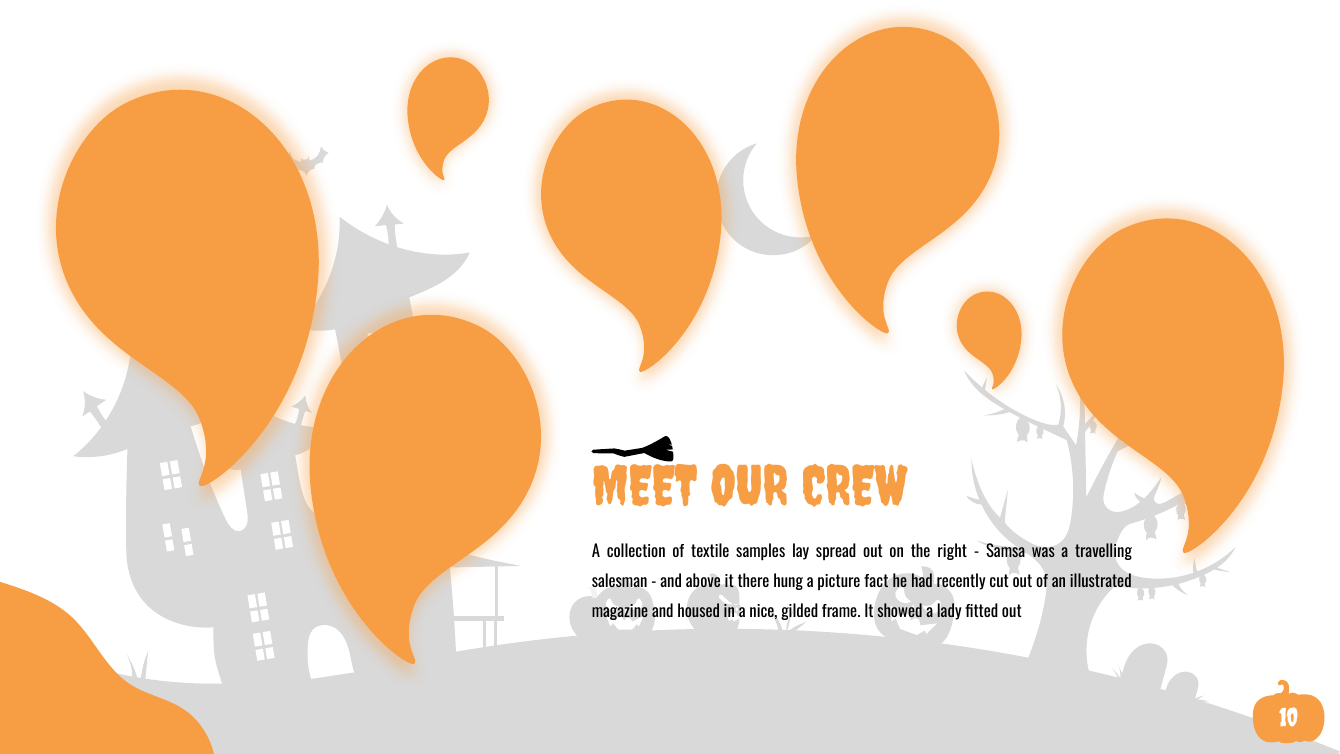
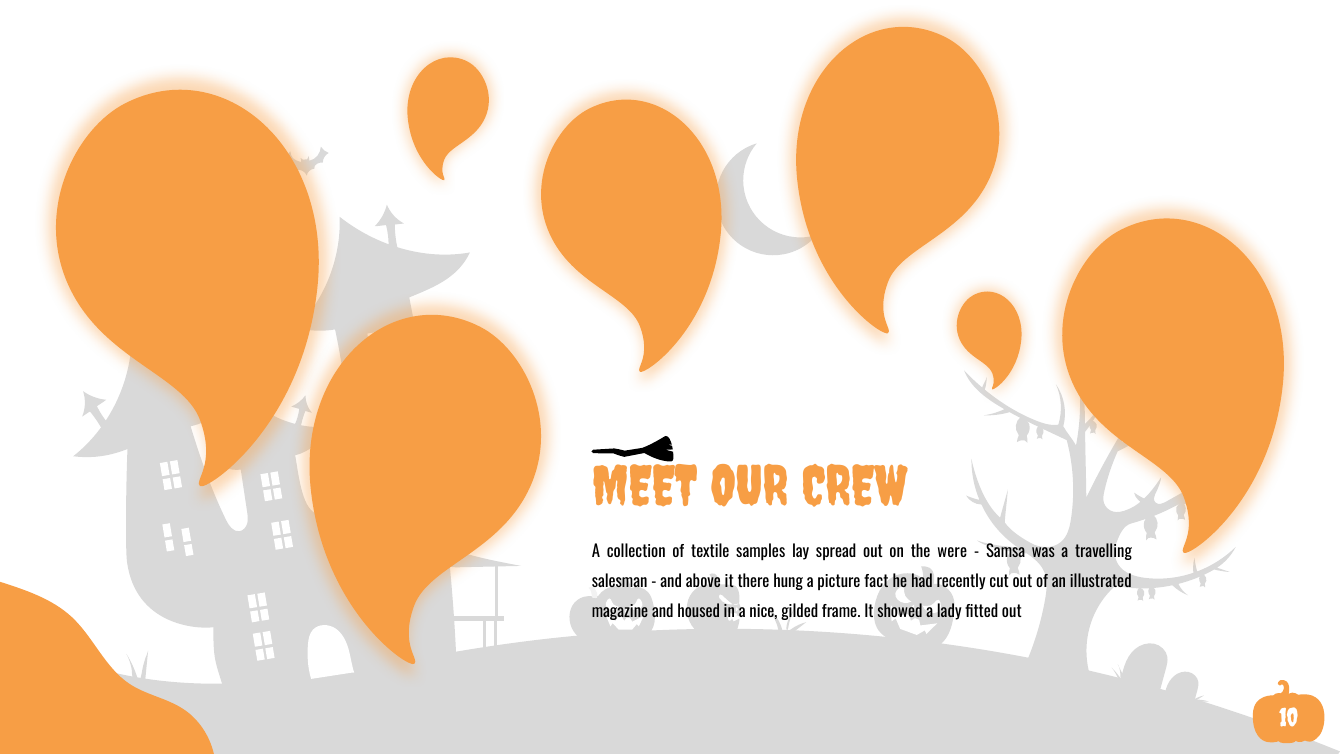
right: right -> were (952, 551)
